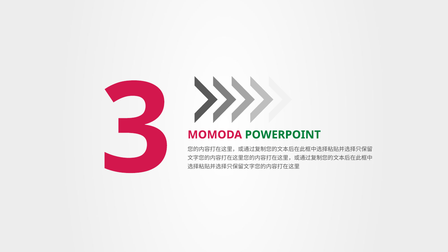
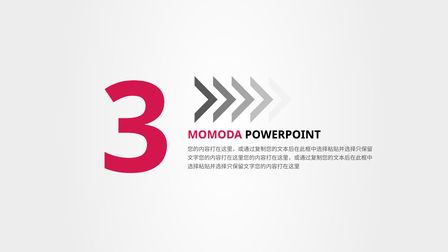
POWERPOINT colour: green -> black (283, 135)
